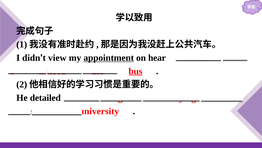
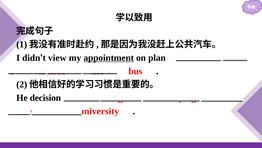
hear: hear -> plan (157, 58)
bus underline: present -> none (135, 71)
detailed: detailed -> decision (45, 97)
